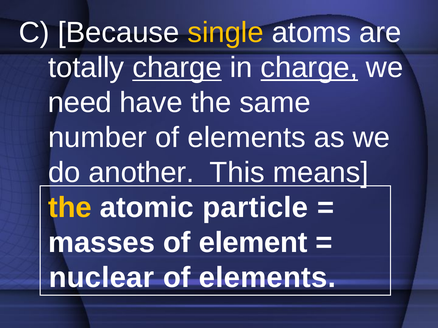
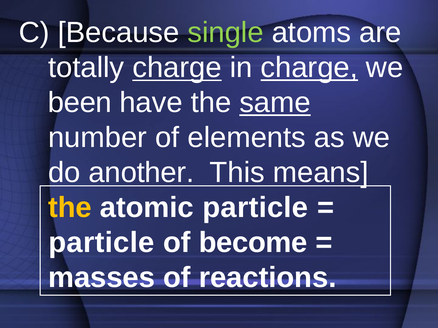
single colour: yellow -> light green (226, 33)
need: need -> been (80, 103)
same underline: none -> present (275, 103)
masses: masses -> particle (101, 243)
element: element -> become (253, 243)
nuclear: nuclear -> masses (102, 278)
elements: elements -> reactions (268, 278)
